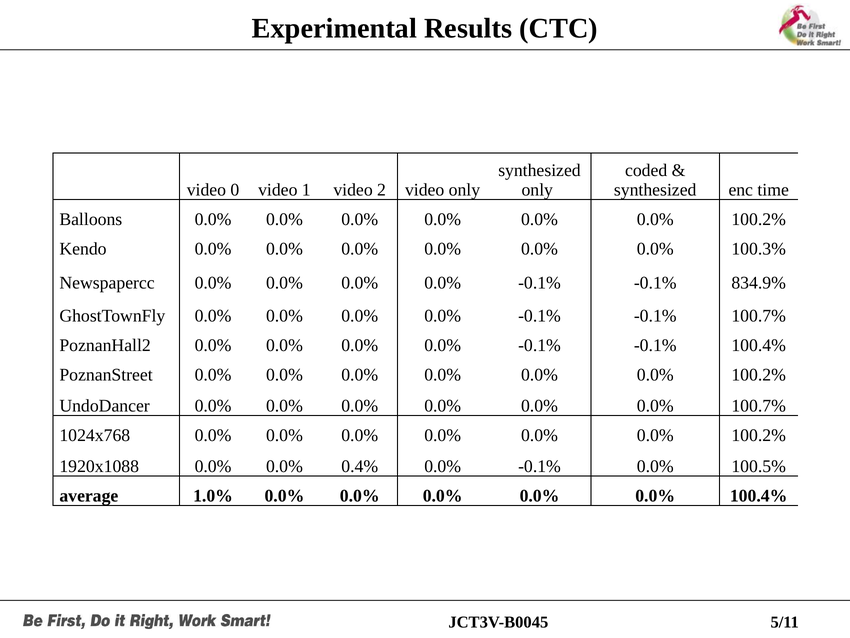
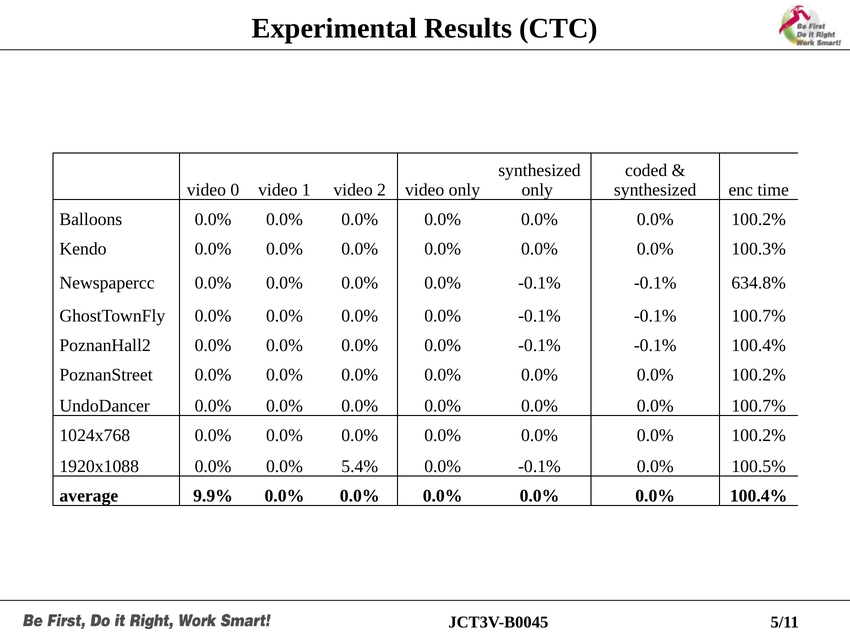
834.9%: 834.9% -> 634.8% (759, 282)
0.4%: 0.4% -> 5.4% (360, 466)
1.0%: 1.0% -> 9.9% (213, 495)
